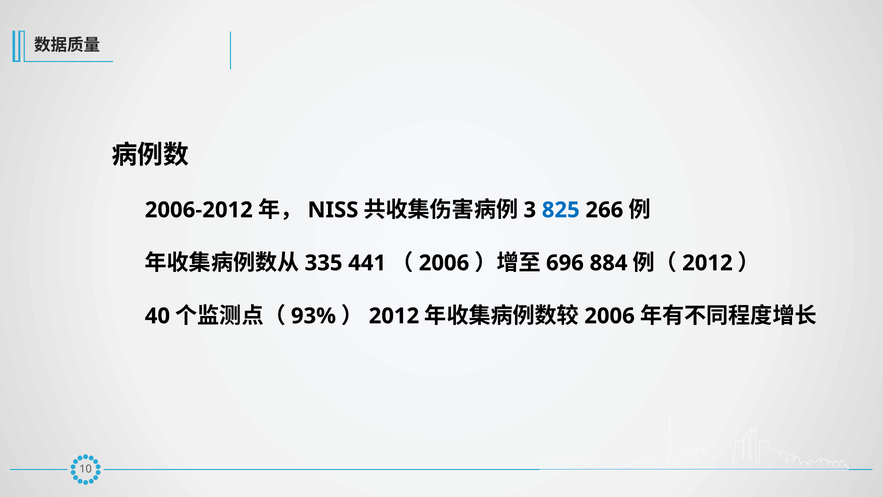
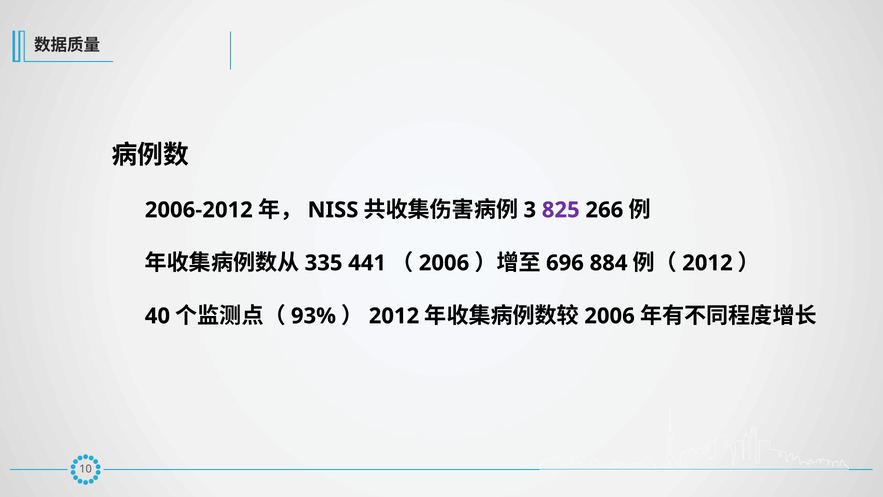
825 colour: blue -> purple (561, 210)
